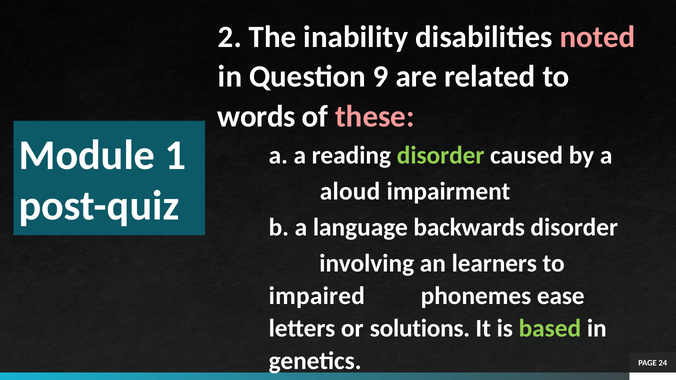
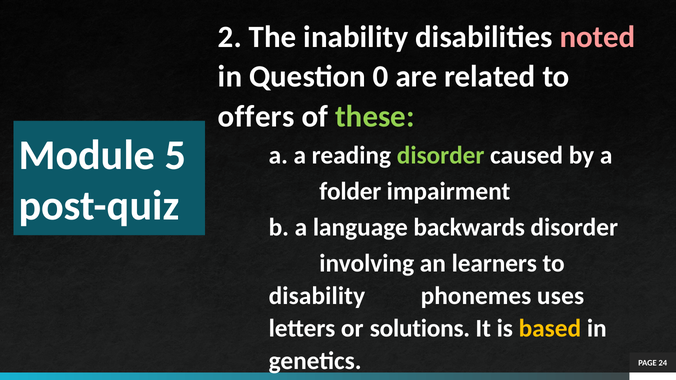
9: 9 -> 0 (381, 77)
words: words -> offers (256, 116)
these colour: pink -> light green (375, 116)
1: 1 -> 5 (175, 155)
aloud: aloud -> folder (350, 191)
impaired: impaired -> disability (317, 296)
ease: ease -> uses (561, 296)
based colour: light green -> yellow (550, 329)
